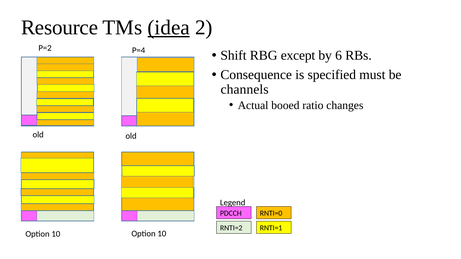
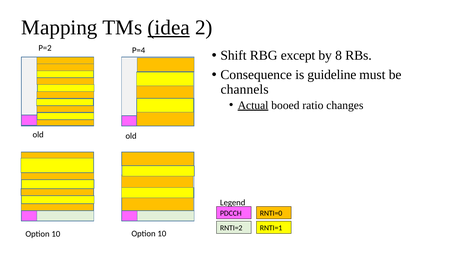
Resource: Resource -> Mapping (59, 28)
6: 6 -> 8 (339, 56)
specified: specified -> guideline (332, 75)
Actual underline: none -> present (253, 105)
